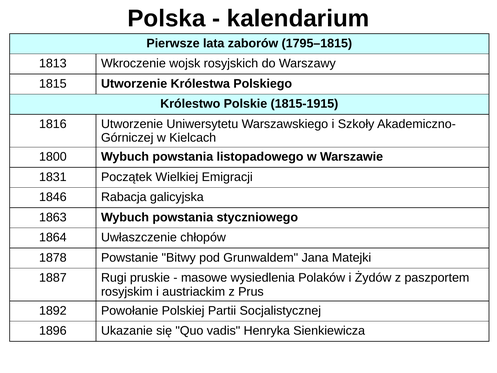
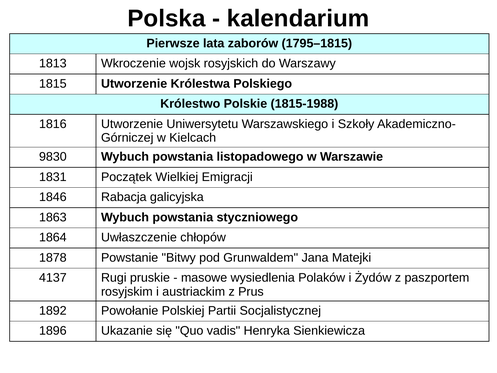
1815-1915: 1815-1915 -> 1815-1988 (304, 104)
1800: 1800 -> 9830 (53, 157)
1887: 1887 -> 4137 (53, 278)
